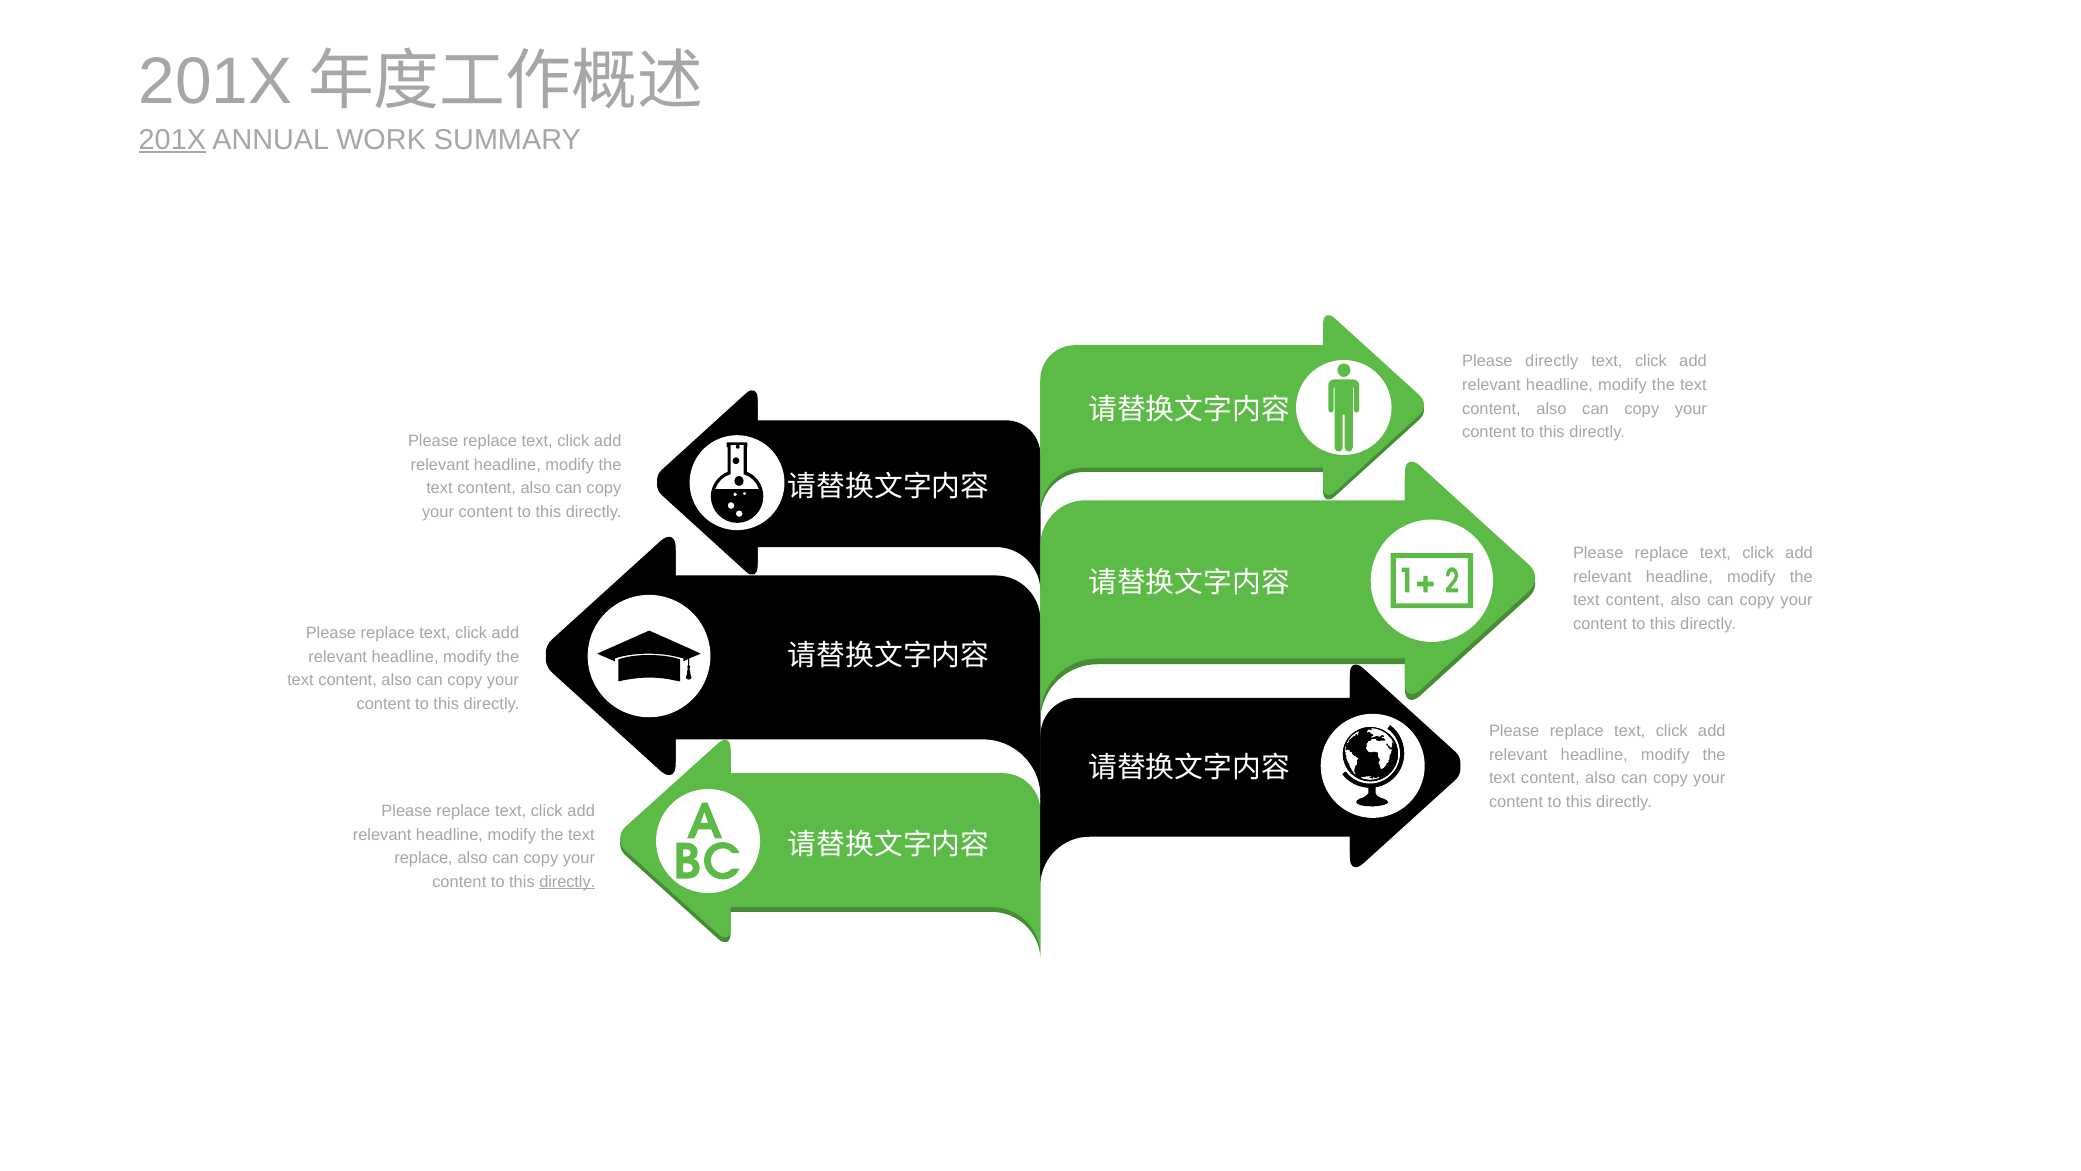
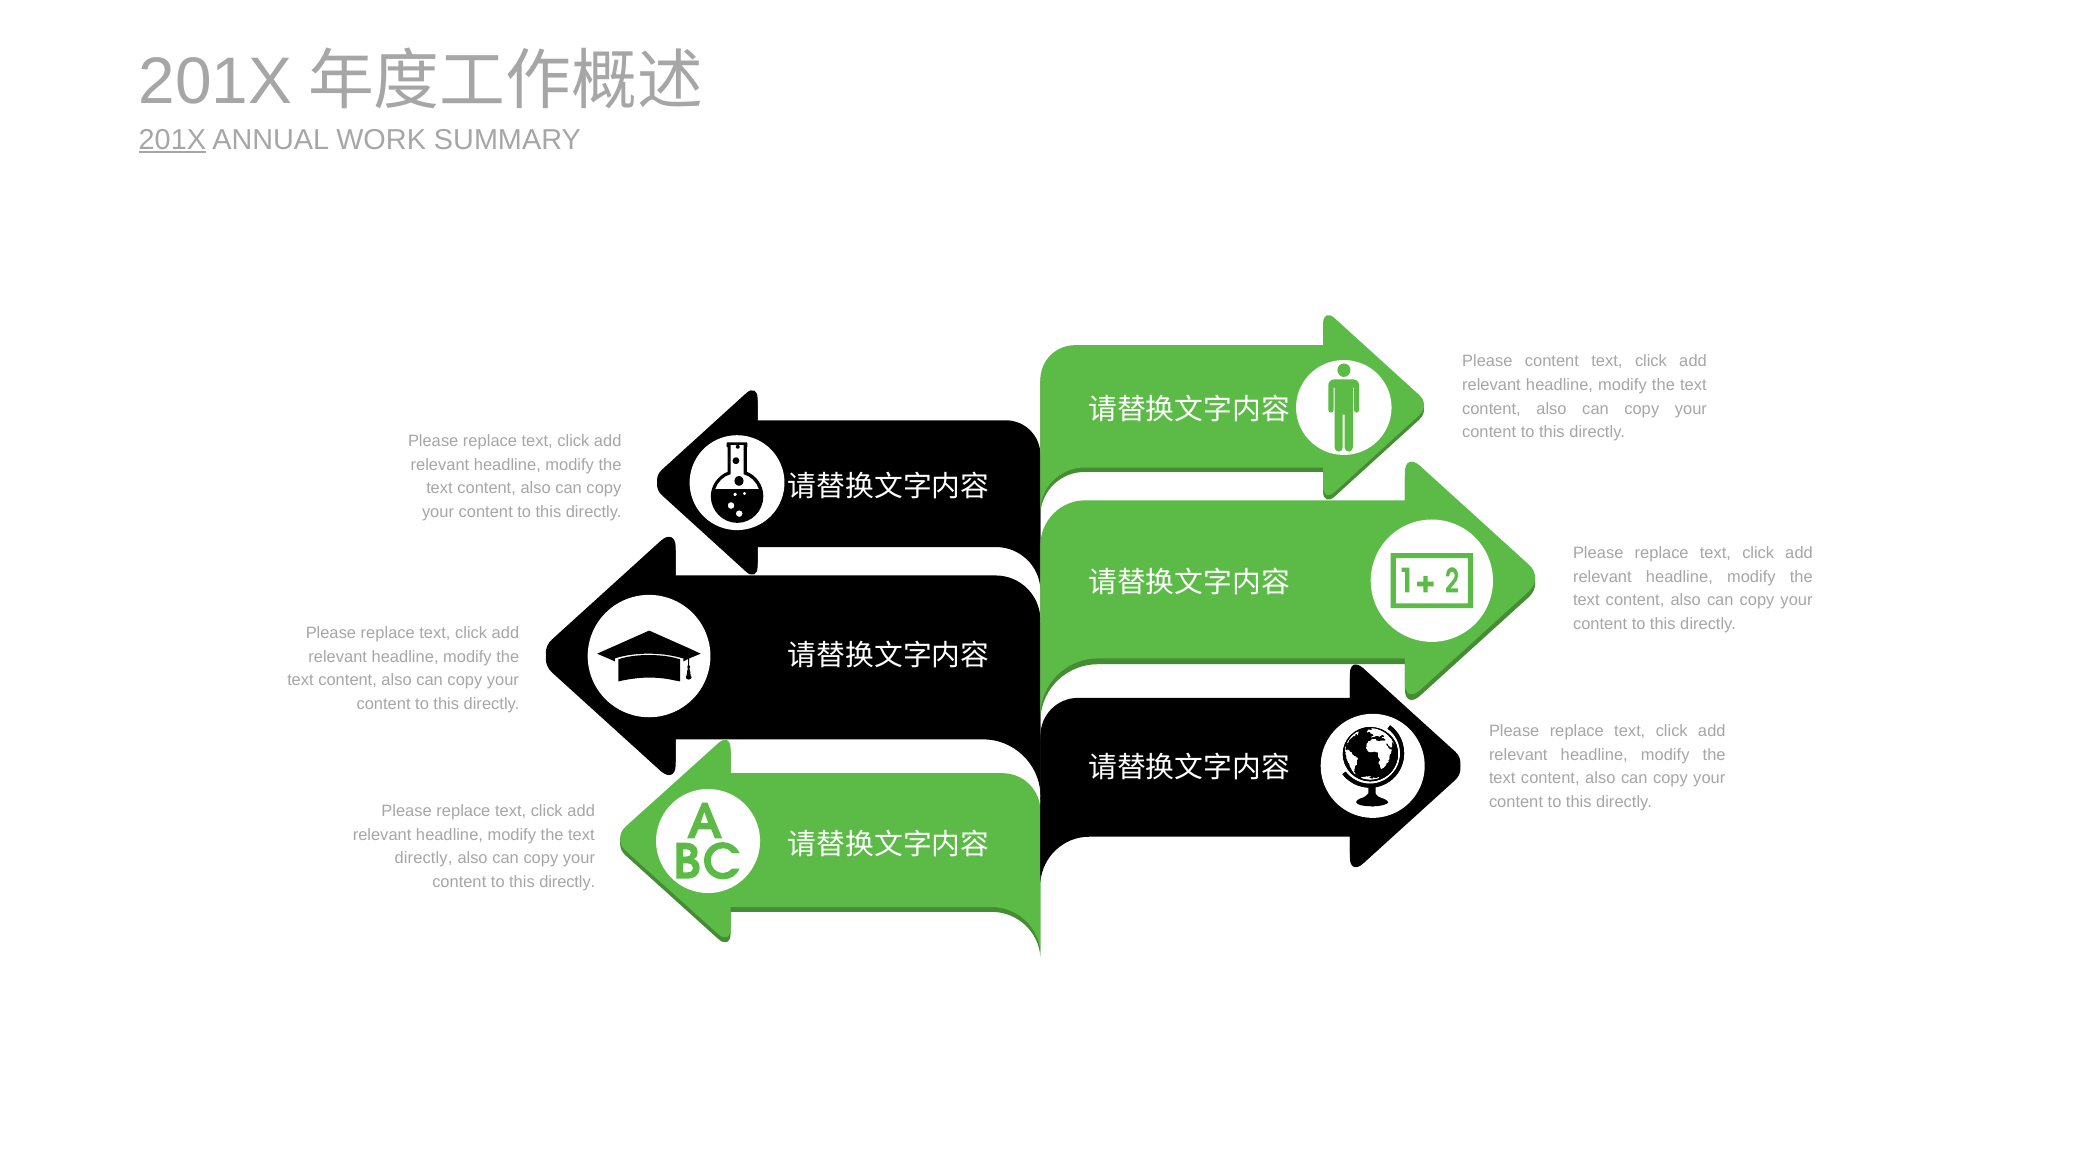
Please directly: directly -> content (1552, 361)
replace: replace -> directly (423, 858)
directly underline: present -> none (567, 881)
